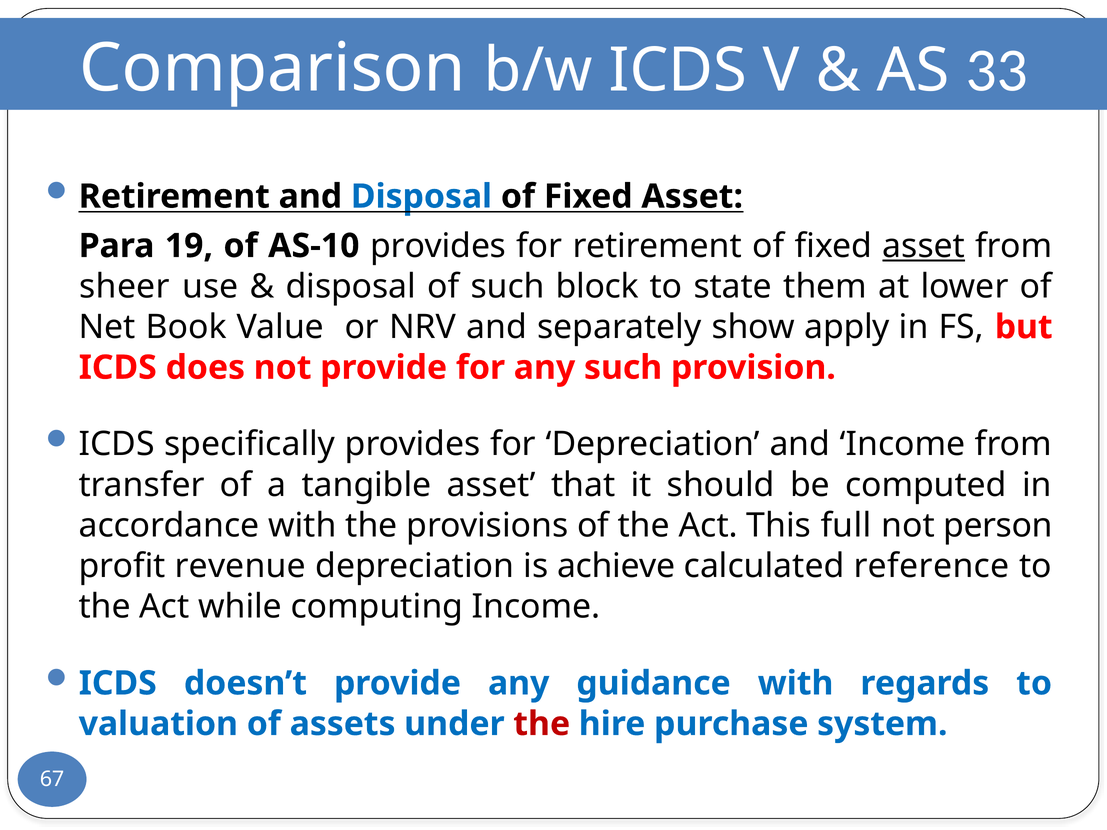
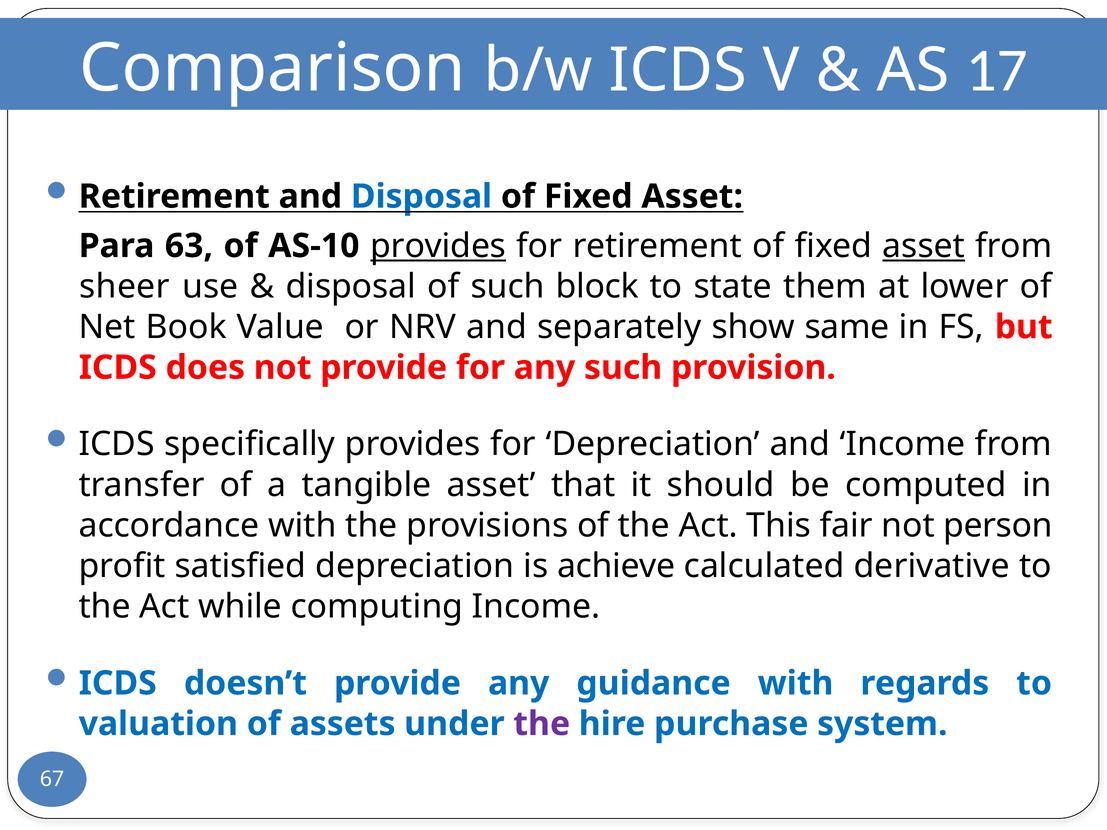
33: 33 -> 17 (997, 71)
19: 19 -> 63 (189, 246)
provides underline: none -> present (438, 246)
apply: apply -> same (847, 327)
full: full -> fair (846, 526)
revenue: revenue -> satisfied (240, 566)
reference: reference -> derivative (932, 566)
the colour: red -> purple (542, 724)
